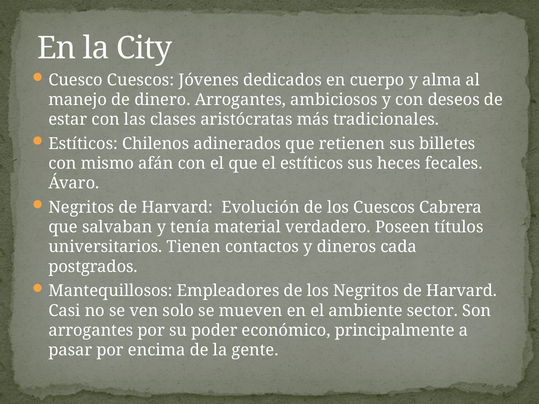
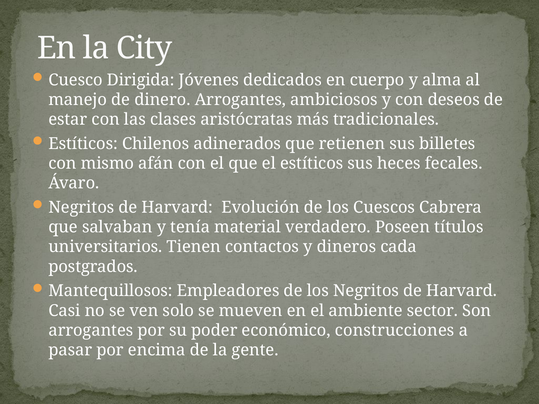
Cuesco Cuescos: Cuescos -> Dirigida (141, 80)
principalmente: principalmente -> construcciones (395, 331)
